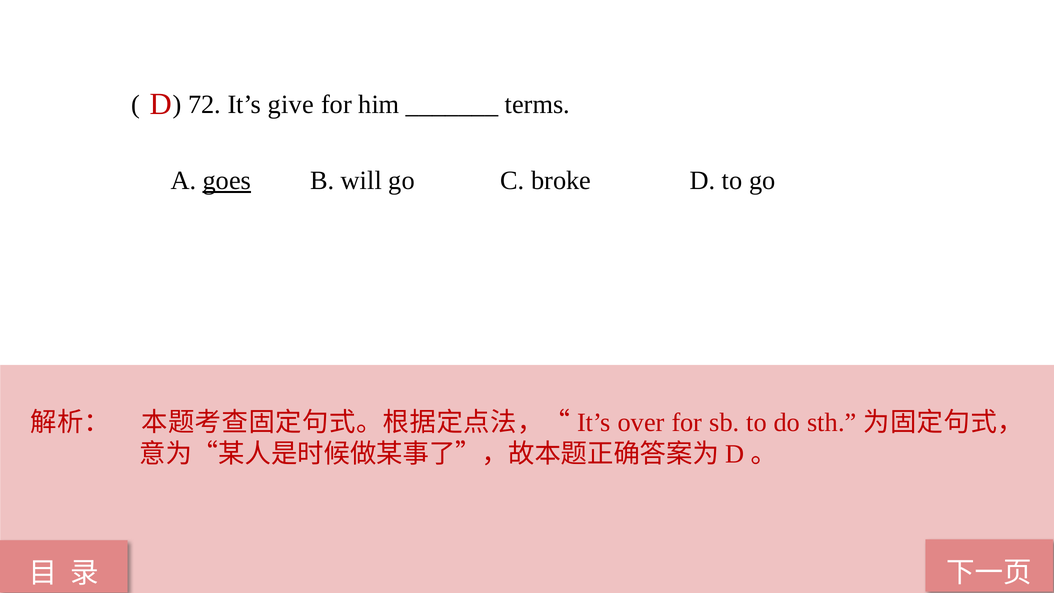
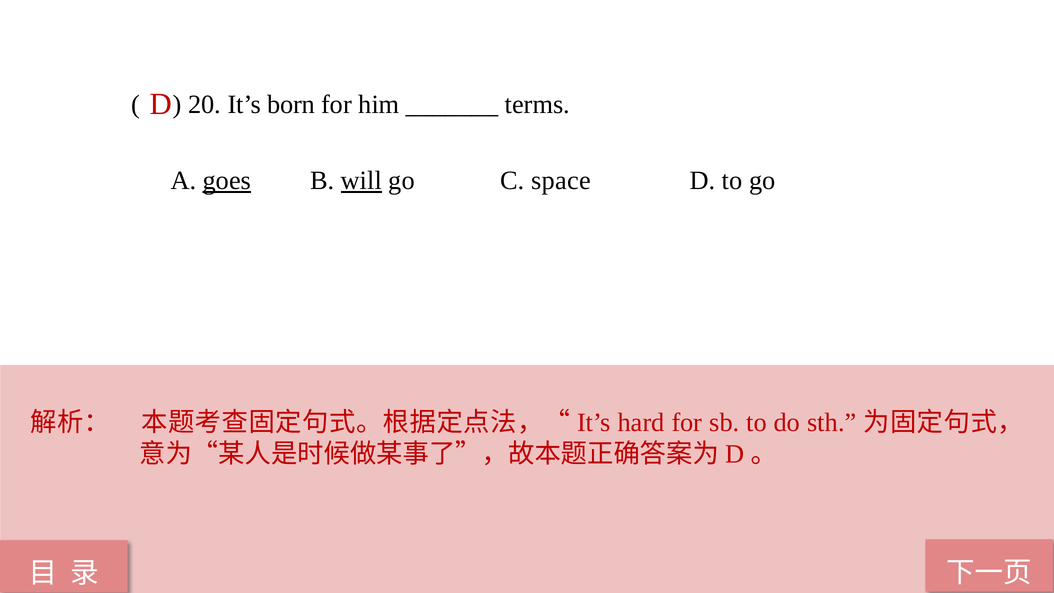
72: 72 -> 20 (205, 105)
give: give -> born (291, 105)
will underline: none -> present (361, 181)
broke: broke -> space (561, 181)
over: over -> hard (641, 422)
